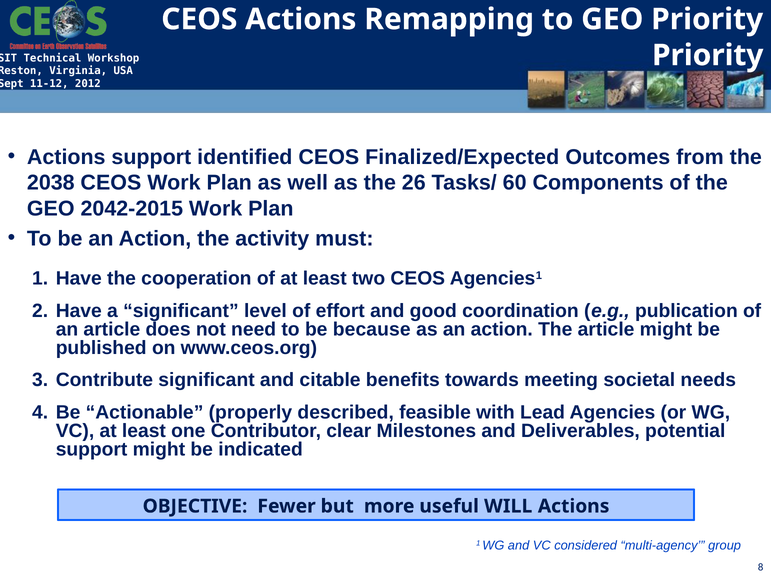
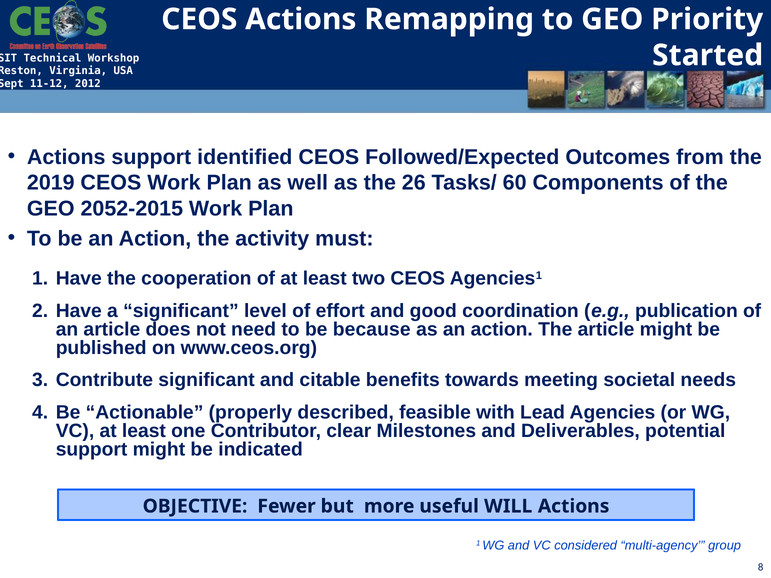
Priority: Priority -> Started (708, 55)
Finalized/Expected: Finalized/Expected -> Followed/Expected (462, 157)
2038: 2038 -> 2019 (51, 183)
2042-2015: 2042-2015 -> 2052-2015 (132, 209)
